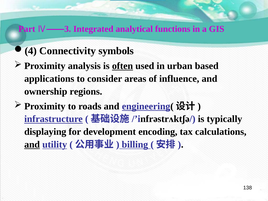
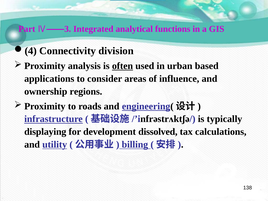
symbols: symbols -> division (116, 51)
encoding: encoding -> dissolved (158, 132)
and underline: present -> none (32, 145)
